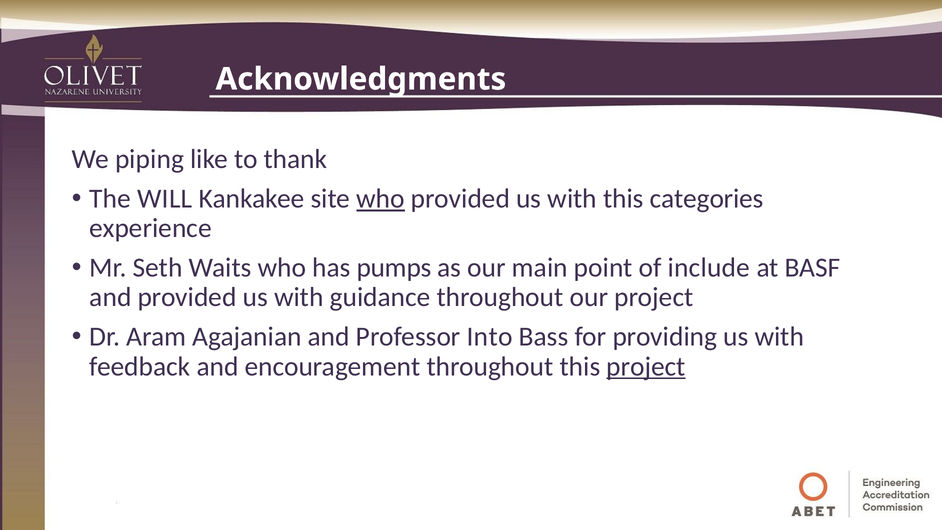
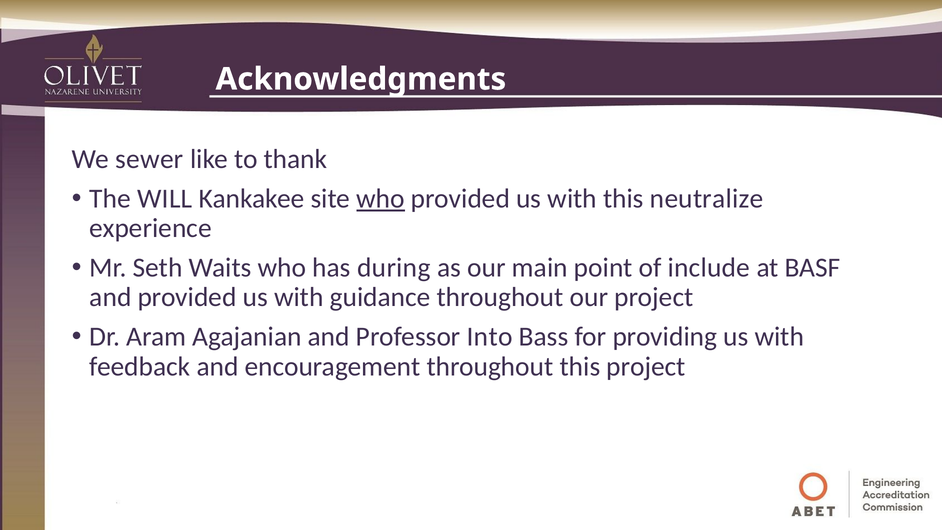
piping: piping -> sewer (149, 159)
categories: categories -> neutralize (707, 199)
pumps: pumps -> during (394, 268)
project underline: present -> none (646, 366)
